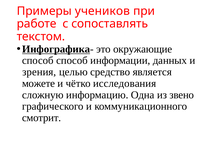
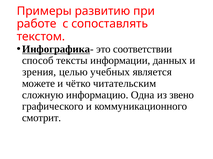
учеников: учеников -> развитию (102, 11)
окружающие: окружающие -> соответствии (143, 49)
способ способ: способ -> тексты (72, 61)
средство: средство -> учебных (110, 72)
исследования: исследования -> читательским (125, 84)
